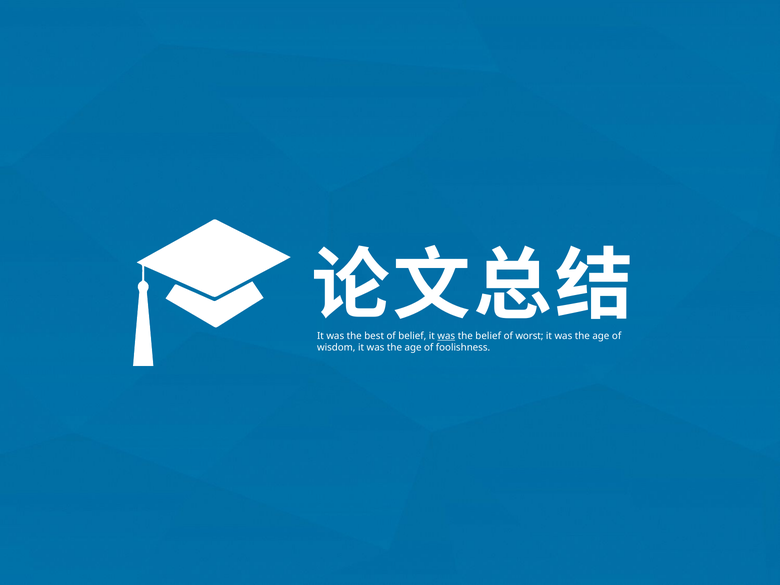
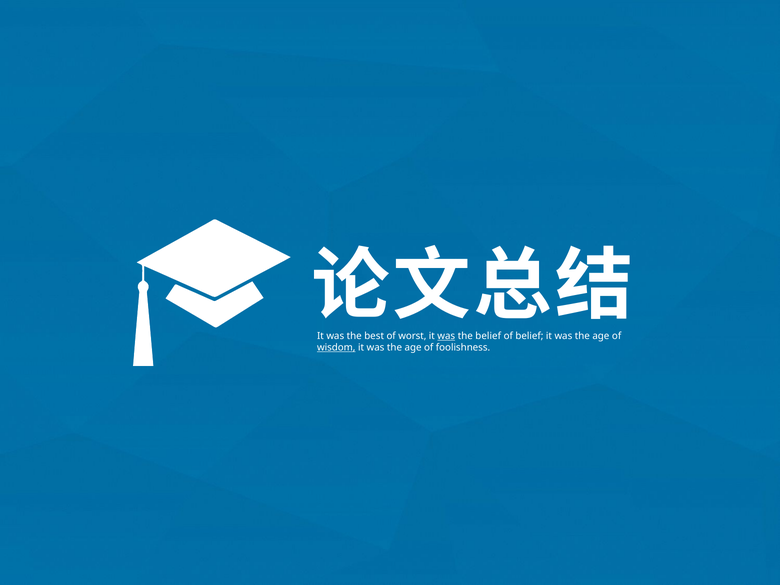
of belief: belief -> worst (412, 336)
of worst: worst -> belief (529, 336)
wisdom underline: none -> present (336, 348)
